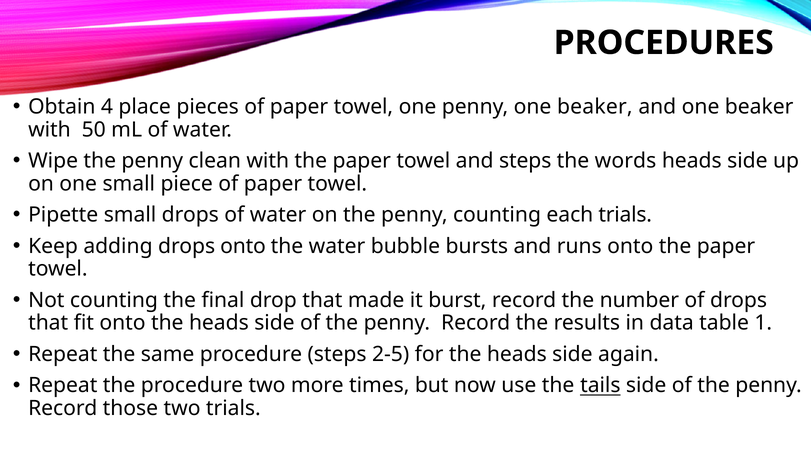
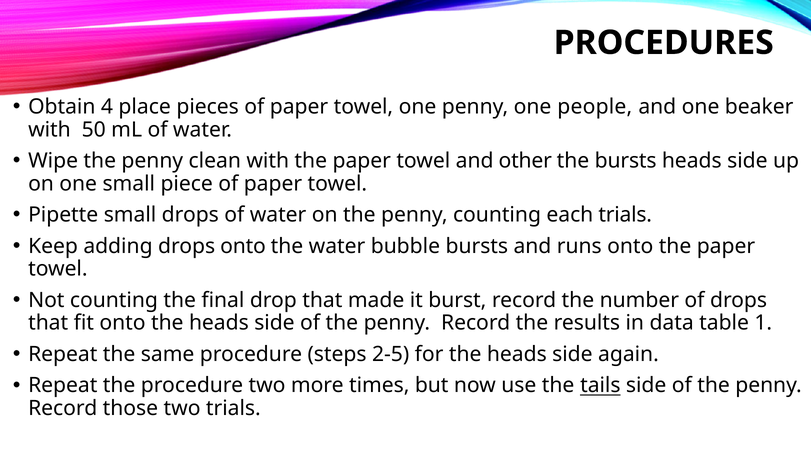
penny one beaker: beaker -> people (595, 107)
and steps: steps -> other (525, 161)
the words: words -> bursts (626, 161)
